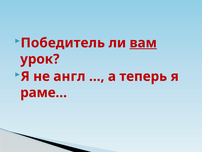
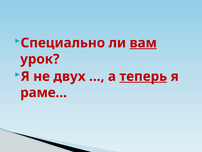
Победитель: Победитель -> Специально (63, 43)
англ: англ -> двух (69, 76)
теперь underline: none -> present (143, 76)
